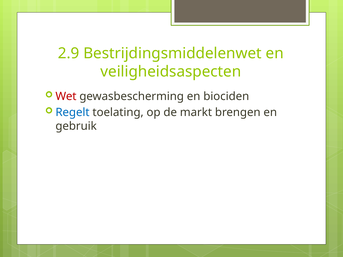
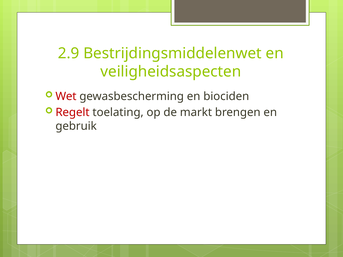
Regelt colour: blue -> red (72, 113)
